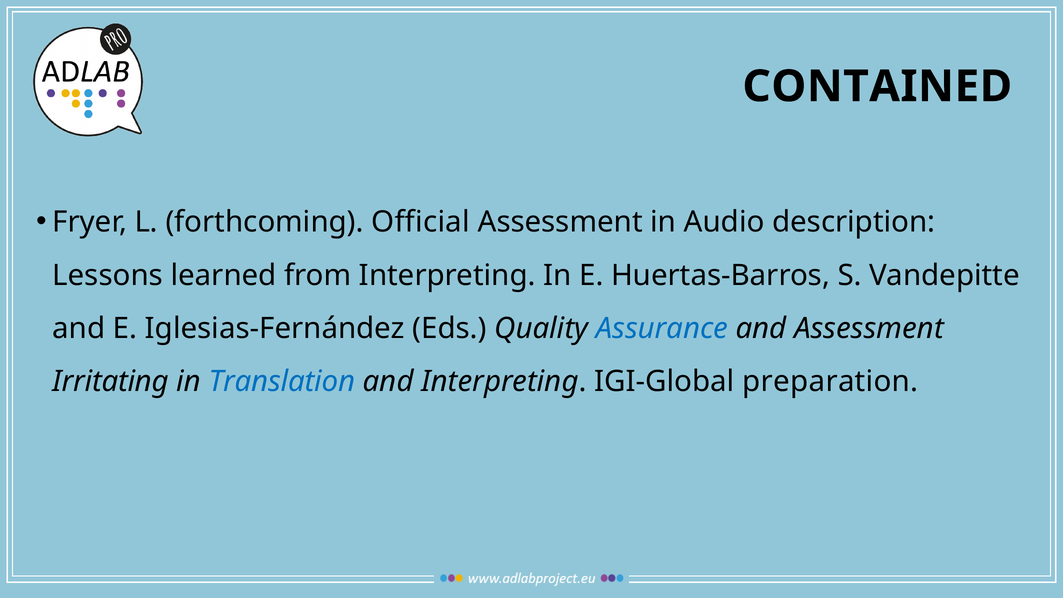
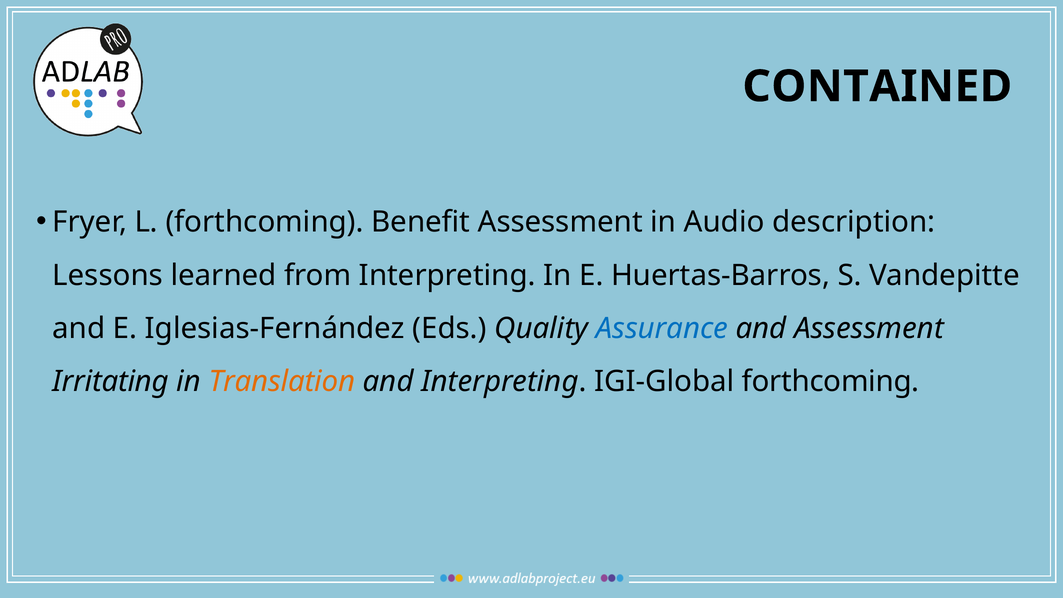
Official: Official -> Benefit (421, 222)
Translation colour: blue -> orange (282, 382)
IGI-Global preparation: preparation -> forthcoming (831, 382)
